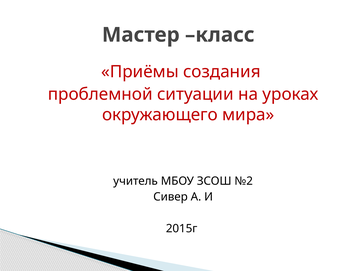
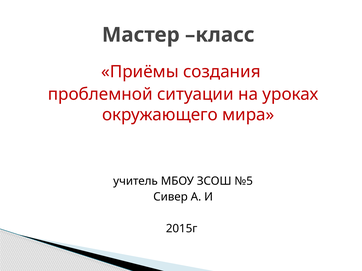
№2: №2 -> №5 (244, 181)
